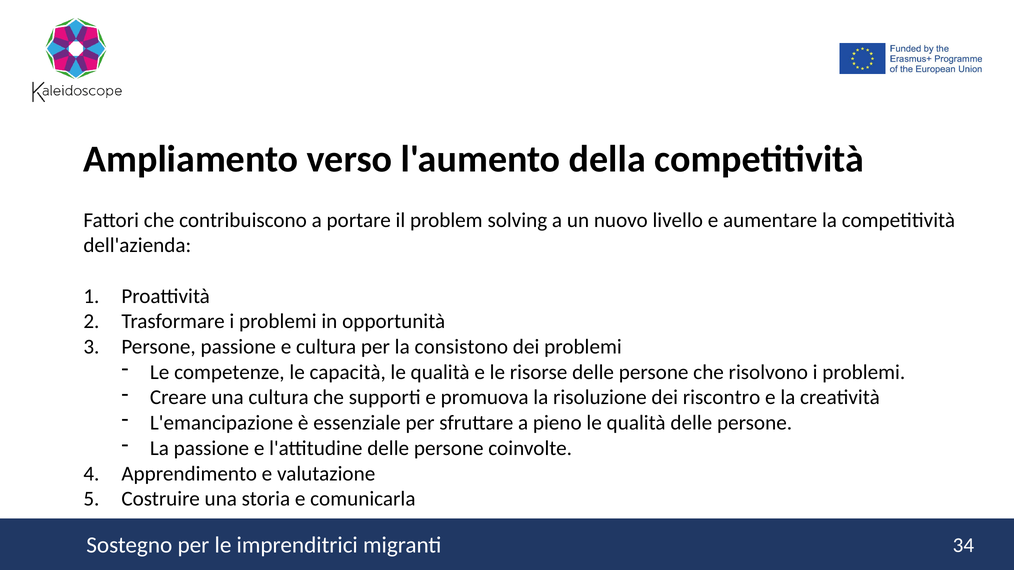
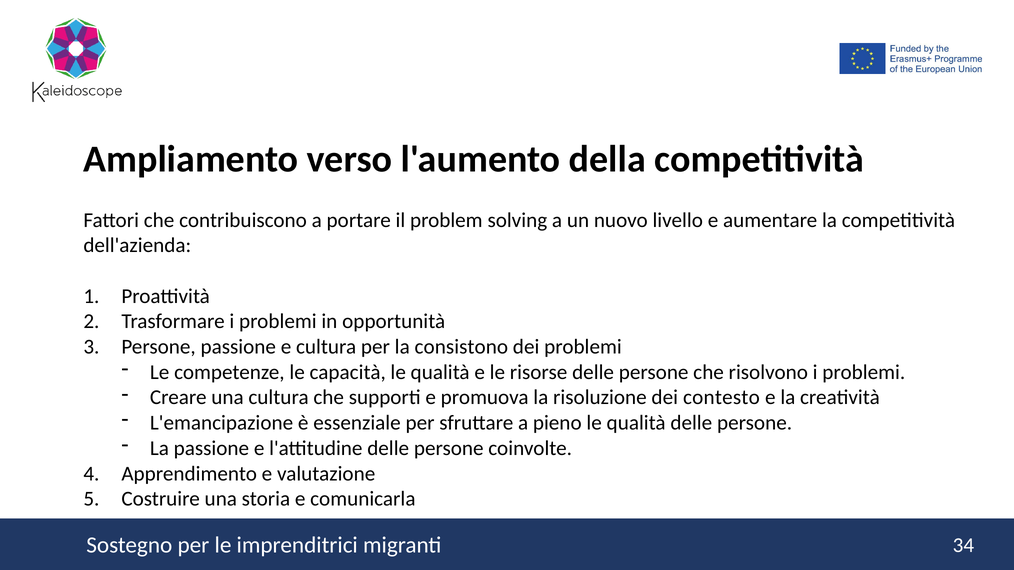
riscontro: riscontro -> contesto (721, 398)
